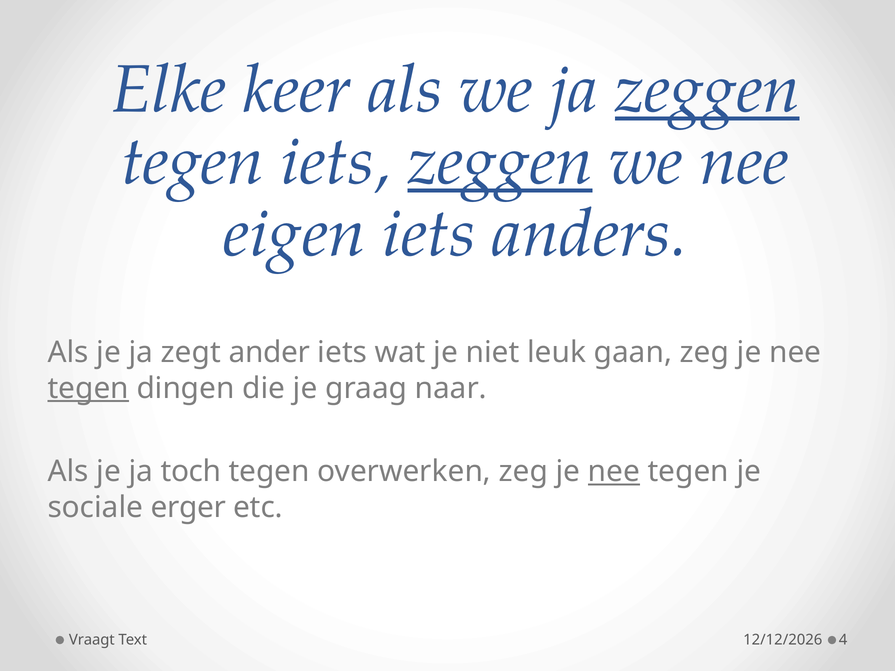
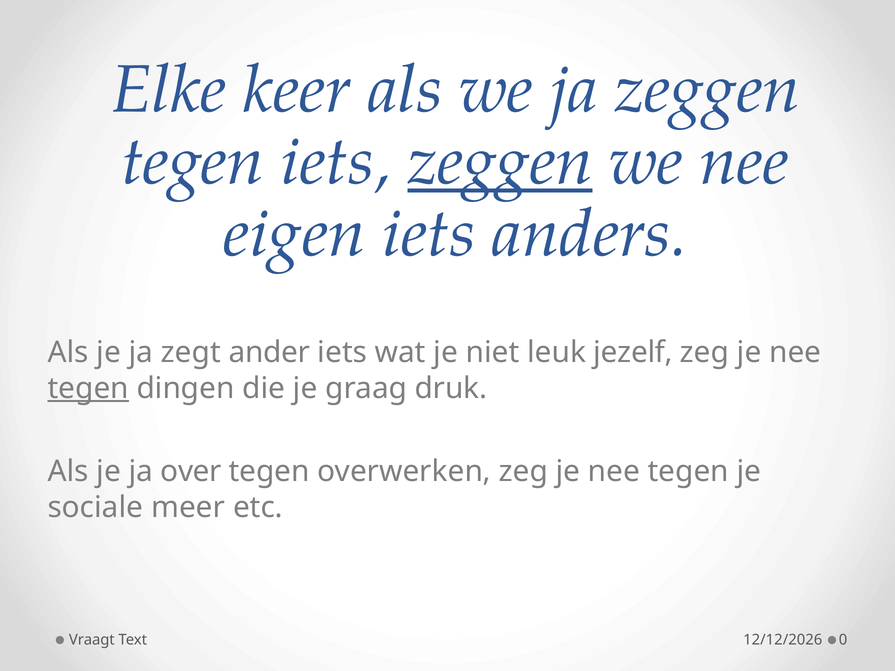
zeggen underline: present -> none (707, 89)
gaan: gaan -> jezelf (633, 353)
naar: naar -> druk (451, 388)
toch: toch -> over (191, 472)
nee underline: present -> none (614, 472)
erger: erger -> meer (188, 508)
4: 4 -> 0 (843, 640)
